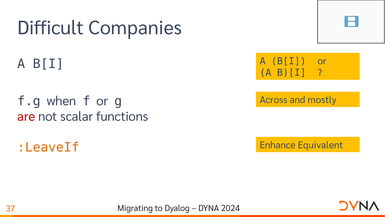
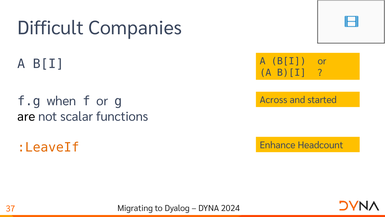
mostly: mostly -> started (322, 100)
are colour: red -> black (26, 116)
Equivalent: Equivalent -> Headcount (321, 145)
